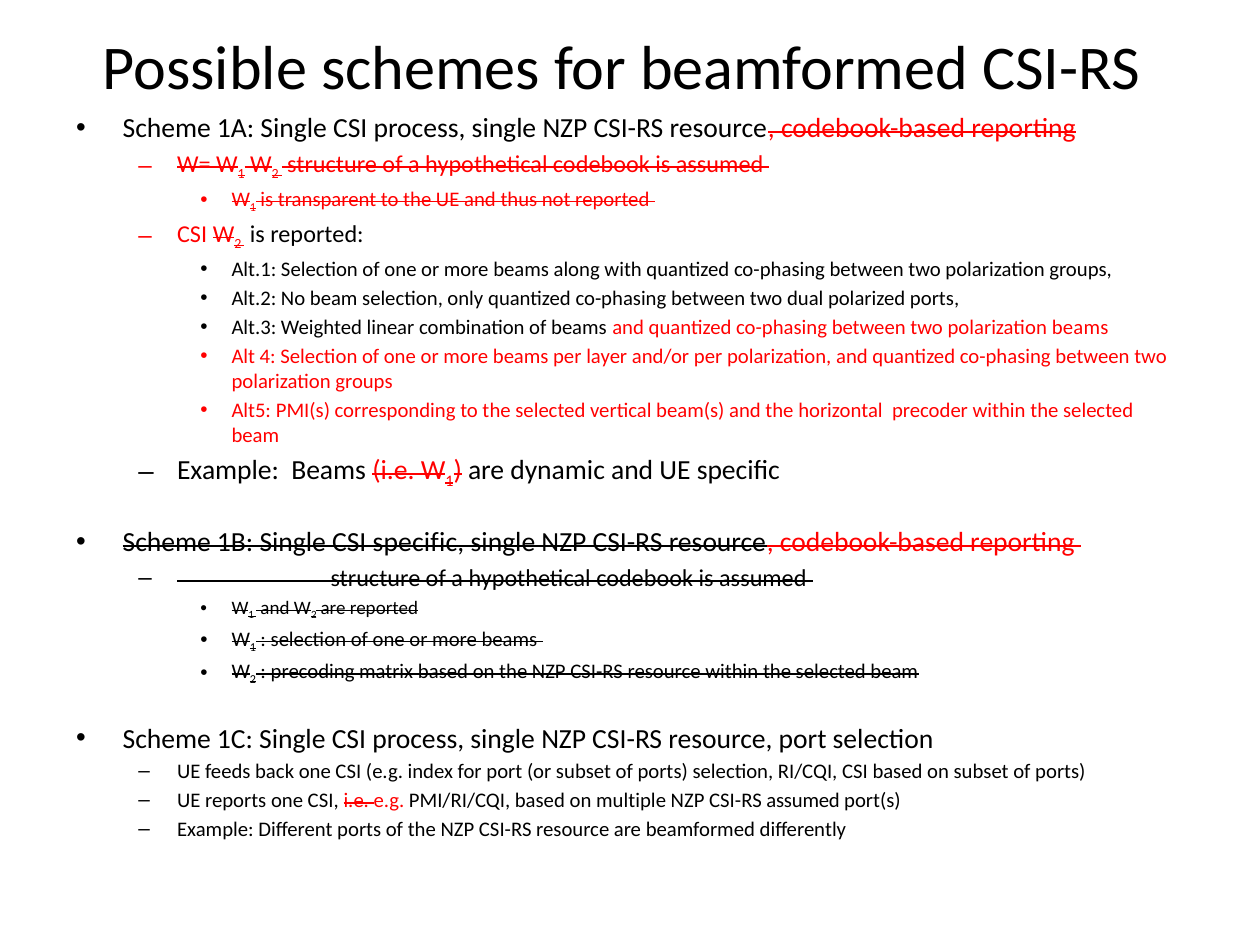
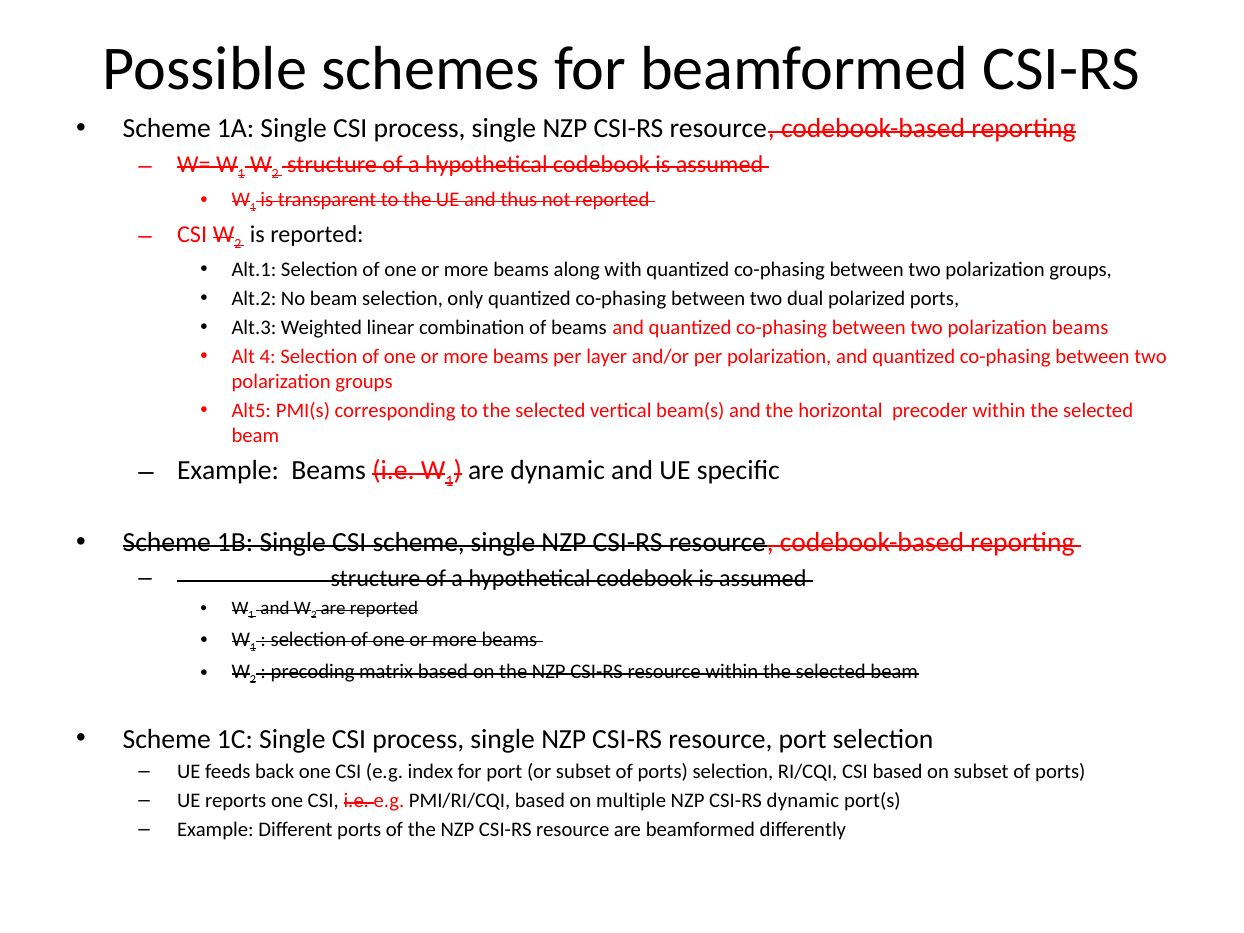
CSI specific: specific -> scheme (419, 543)
CSI-RS assumed: assumed -> dynamic (803, 801)
